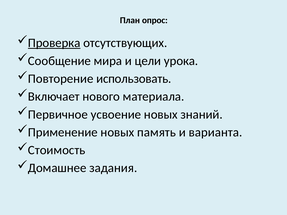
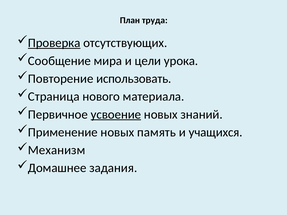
опрос: опрос -> труда (155, 20)
Включает: Включает -> Страница (54, 97)
усвоение underline: none -> present (116, 115)
варианта: варианта -> учащихся (216, 132)
Стоимость: Стоимость -> Механизм (57, 150)
